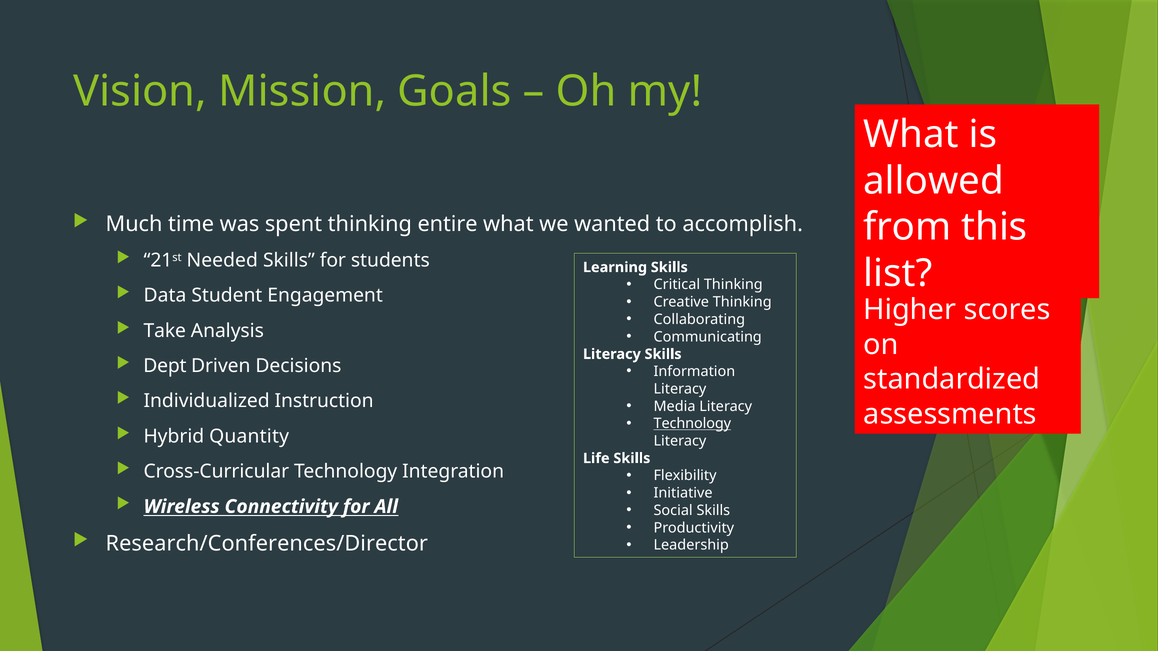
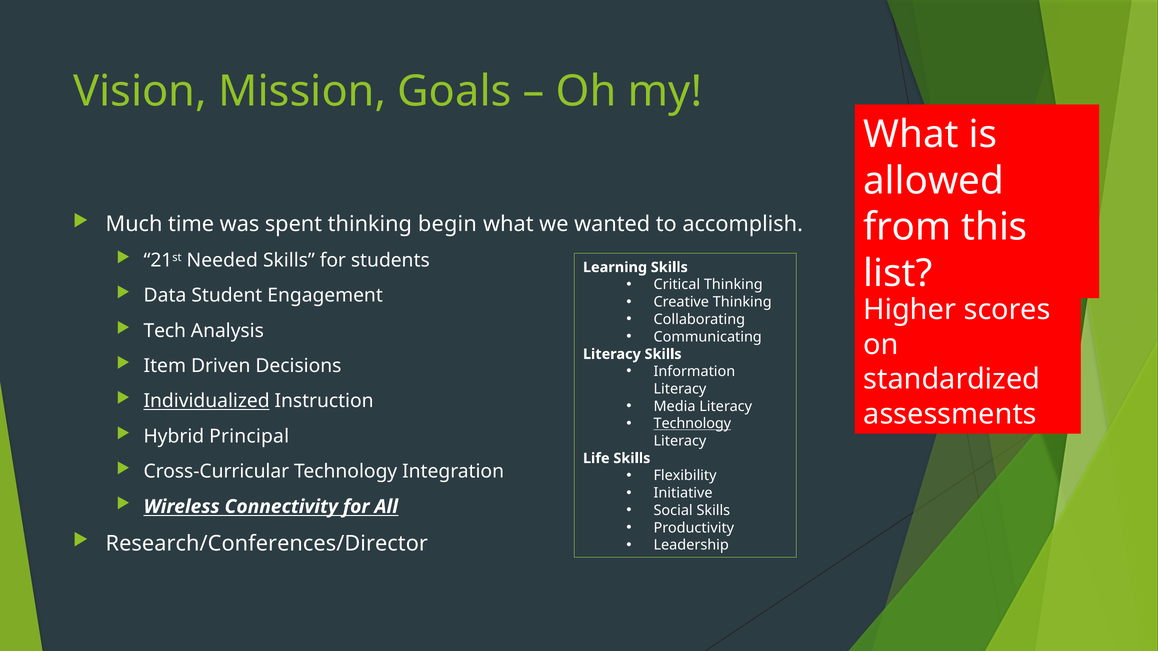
entire: entire -> begin (447, 224)
Take: Take -> Tech (165, 331)
Dept: Dept -> Item (165, 366)
Individualized underline: none -> present (207, 401)
Quantity: Quantity -> Principal (249, 436)
